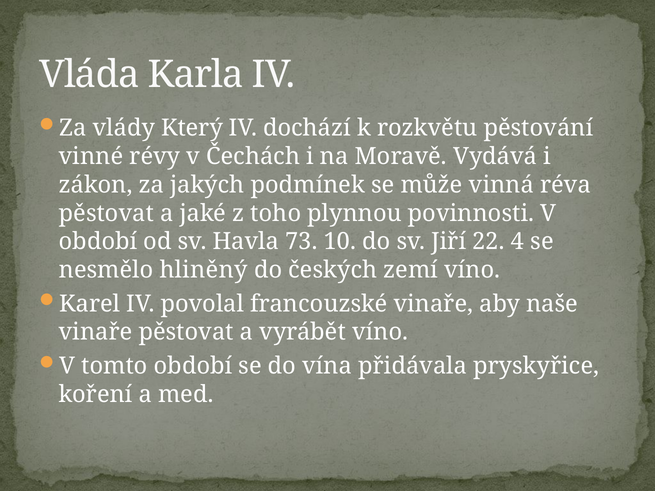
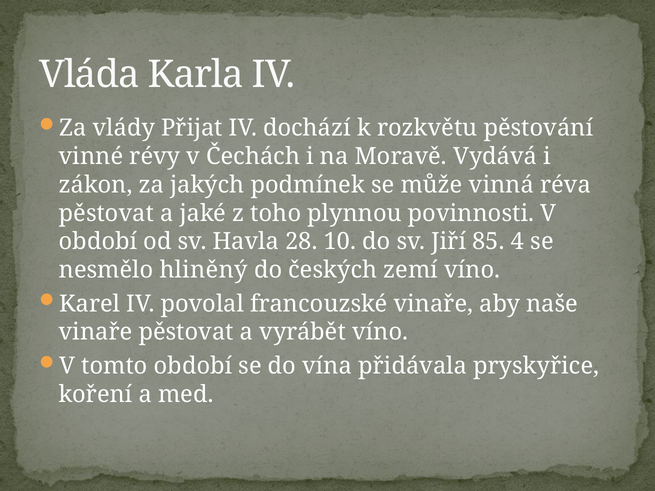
Který: Který -> Přijat (192, 128)
73: 73 -> 28 (301, 242)
22: 22 -> 85 (488, 242)
